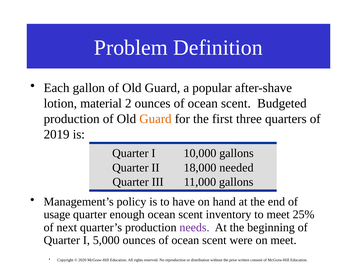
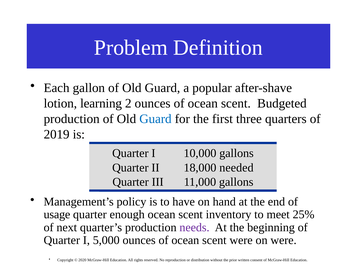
material: material -> learning (101, 103)
Guard colour: orange -> blue (155, 119)
on meet: meet -> were (284, 240)
